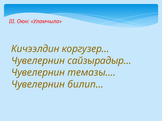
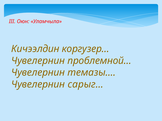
сайзырадыр…: сайзырадыр… -> проблемной… (99, 61)
билип…: билип… -> сарыг… (86, 85)
